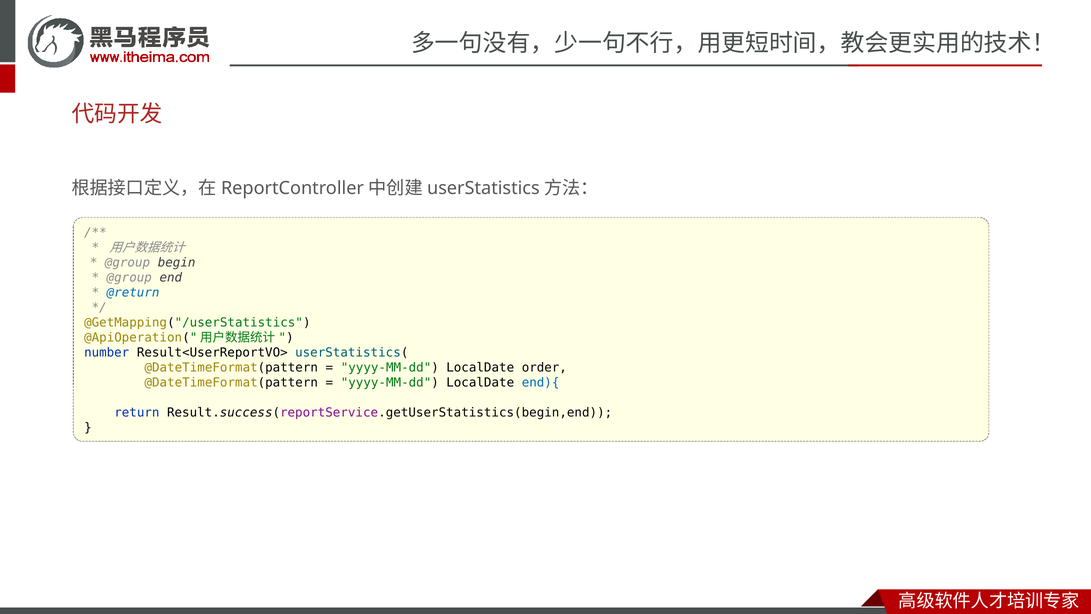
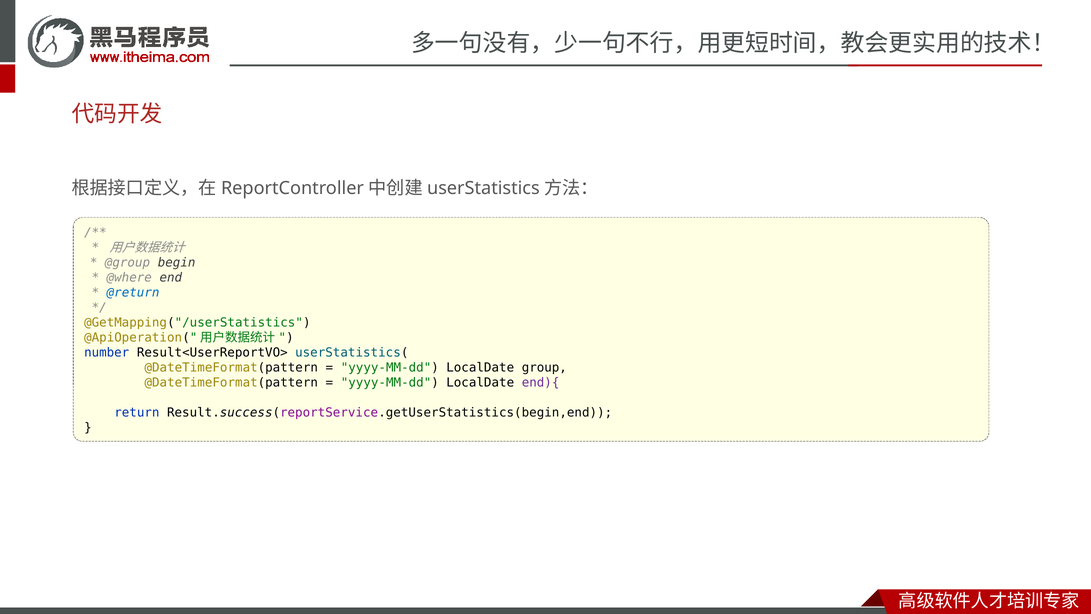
@group: @group -> @where (129, 278)
order: order -> group (544, 368)
end){ colour: blue -> purple (541, 383)
